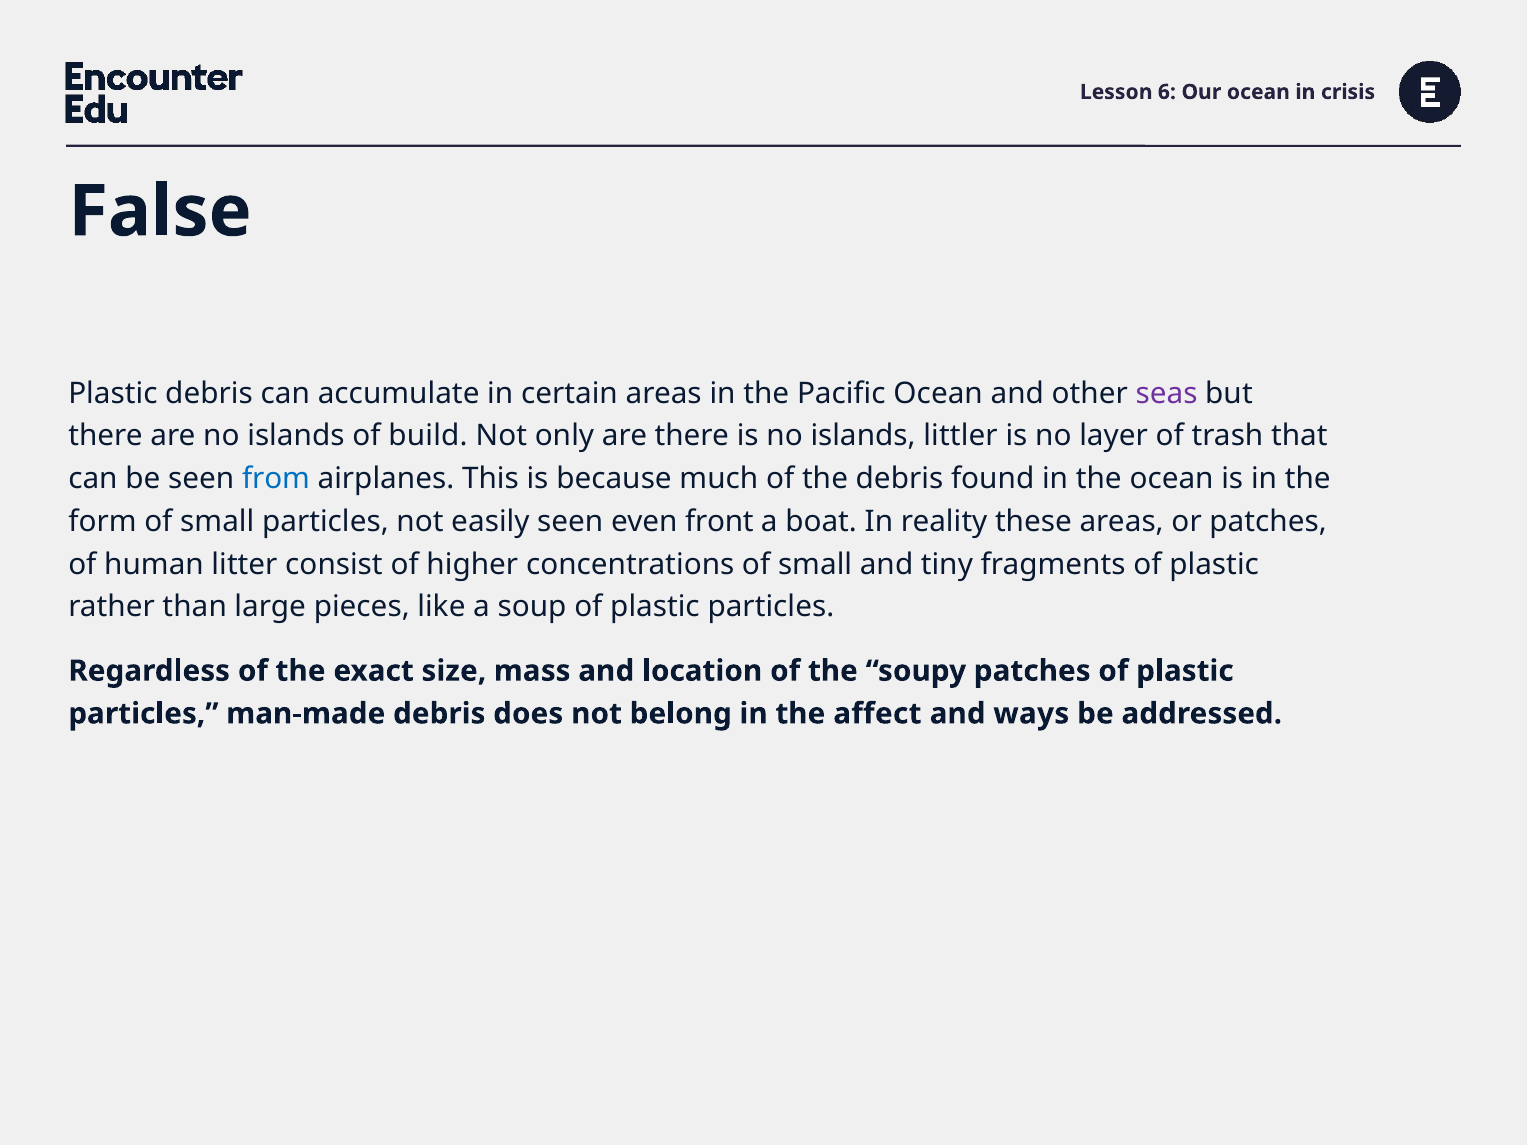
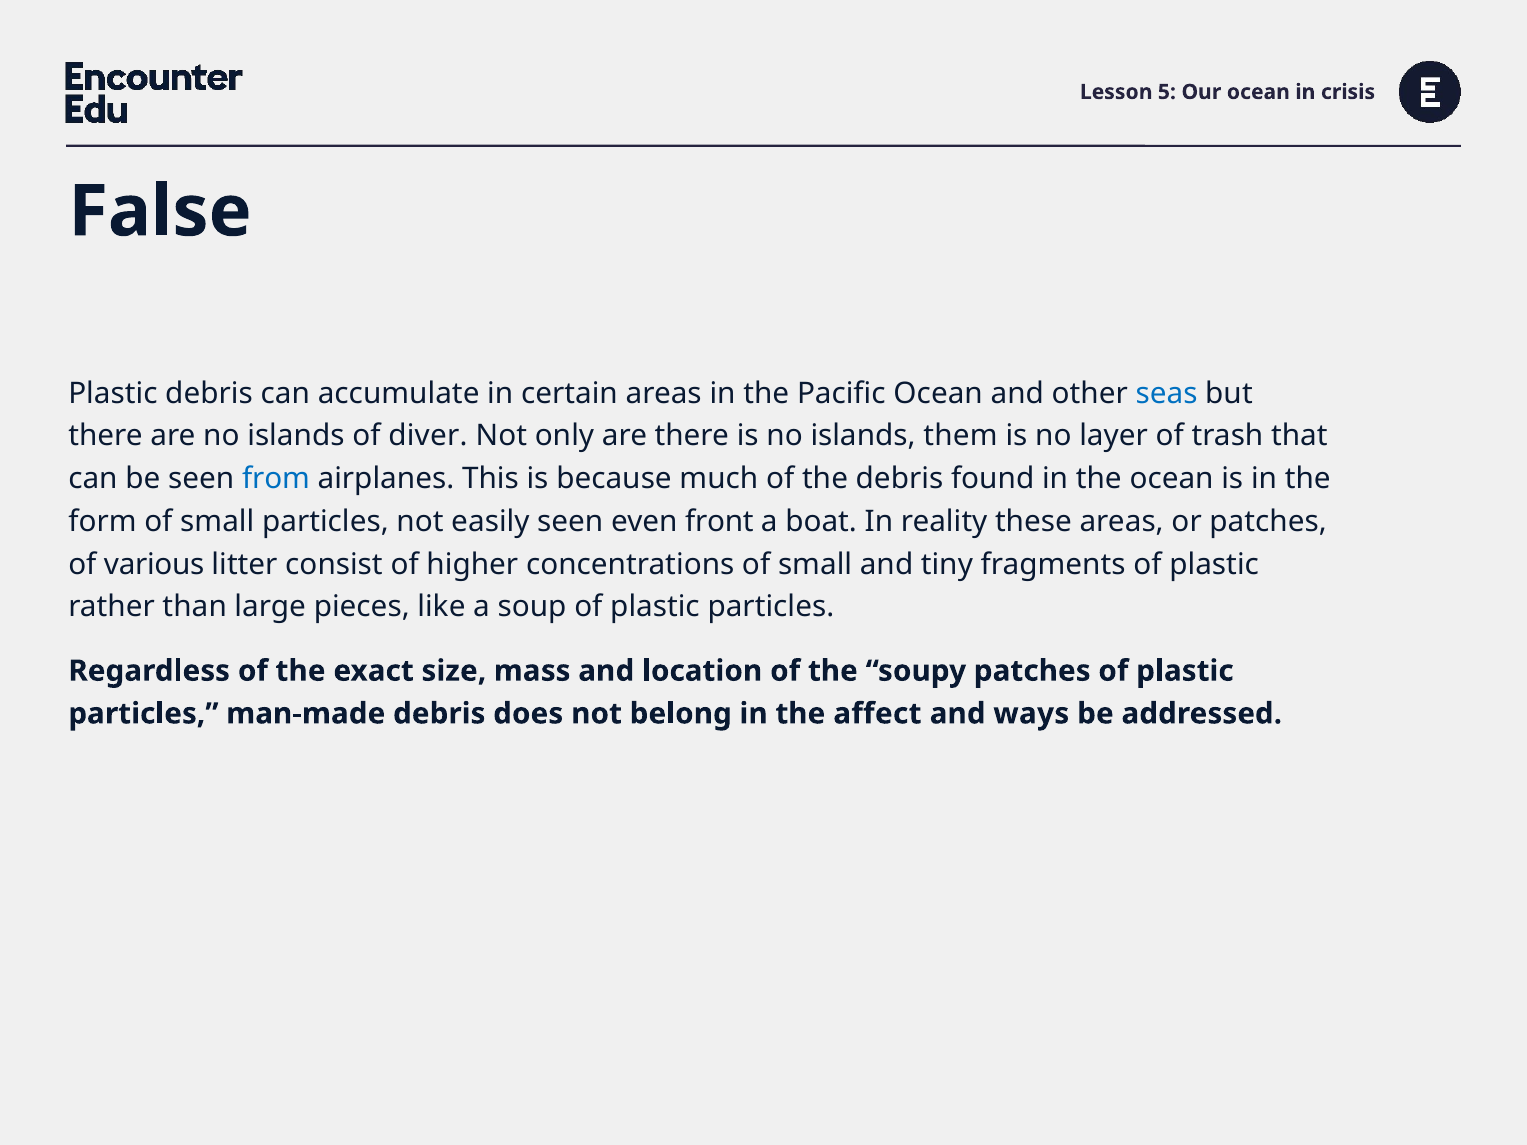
6: 6 -> 5 (1167, 92)
seas colour: purple -> blue (1167, 393)
build: build -> diver (428, 436)
littler: littler -> them (961, 436)
human: human -> various (154, 564)
